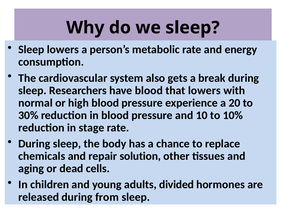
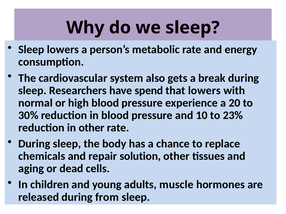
have blood: blood -> spend (149, 91)
10%: 10% -> 23% (233, 116)
in stage: stage -> other (92, 128)
divided: divided -> muscle (176, 185)
